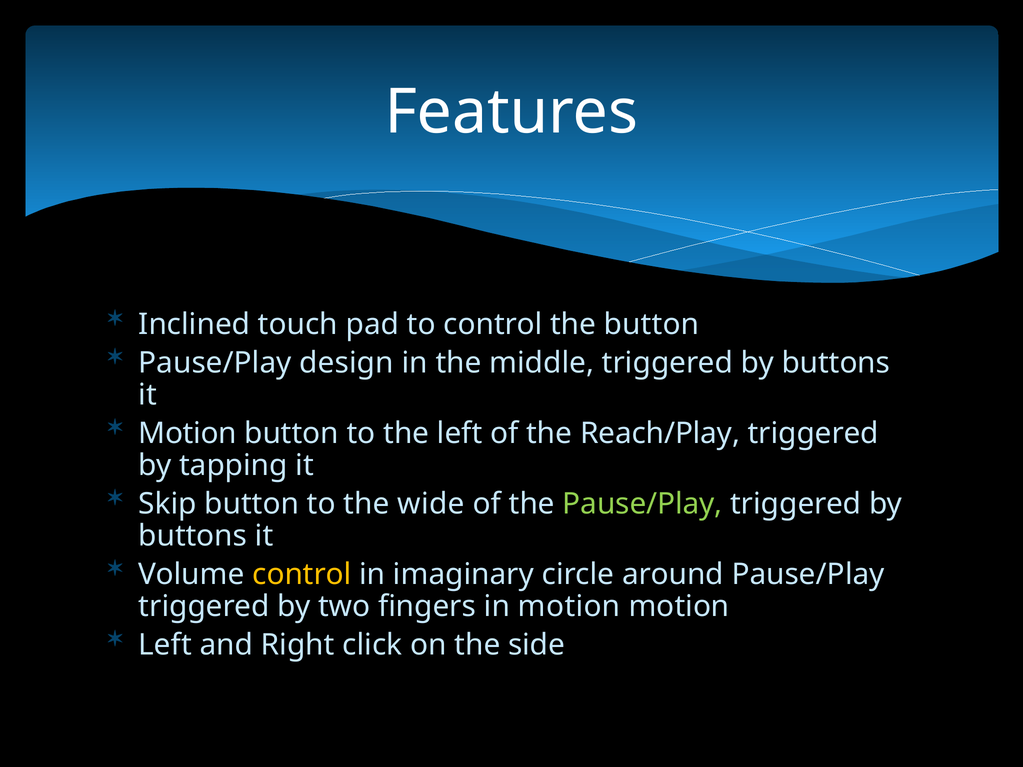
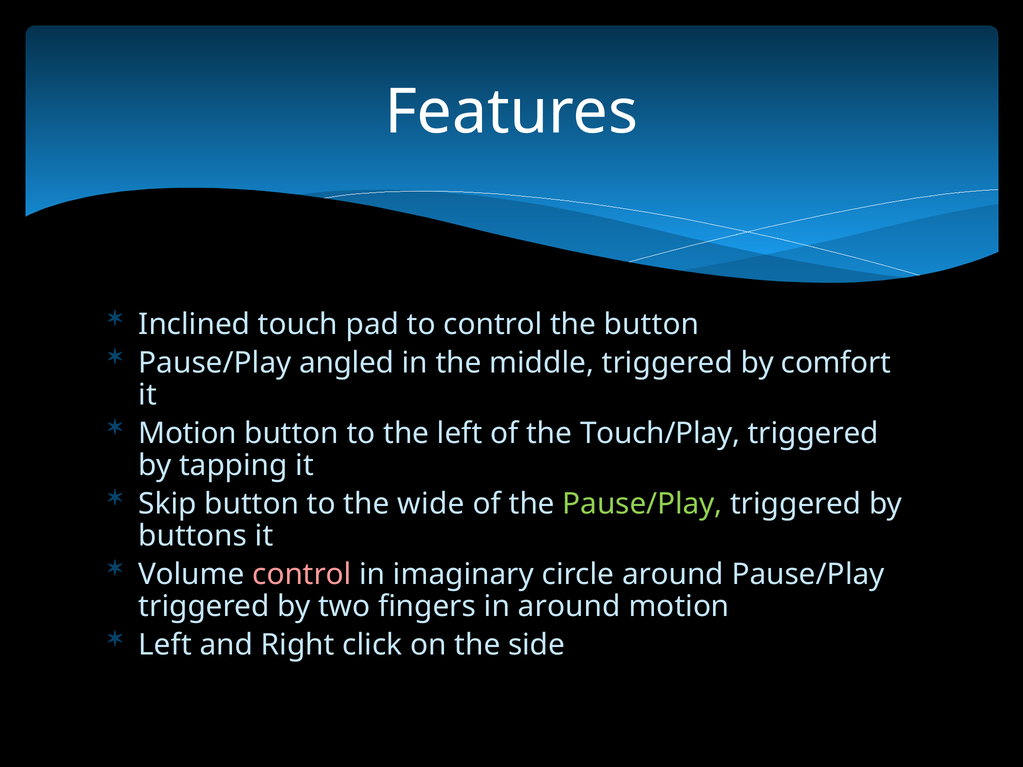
design: design -> angled (347, 363)
middle triggered by buttons: buttons -> comfort (836, 363)
Reach/Play: Reach/Play -> Touch/Play (660, 433)
control colour: yellow -> pink (302, 574)
in motion: motion -> around (569, 607)
